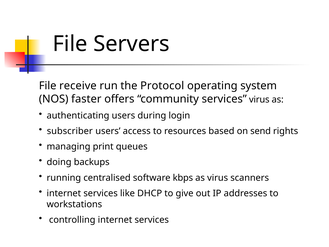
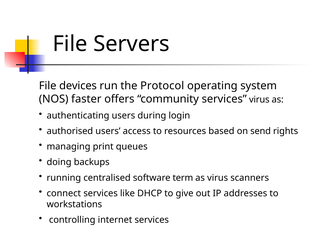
receive: receive -> devices (78, 86)
subscriber: subscriber -> authorised (70, 131)
kbps: kbps -> term (183, 178)
internet: internet -> connect (64, 193)
